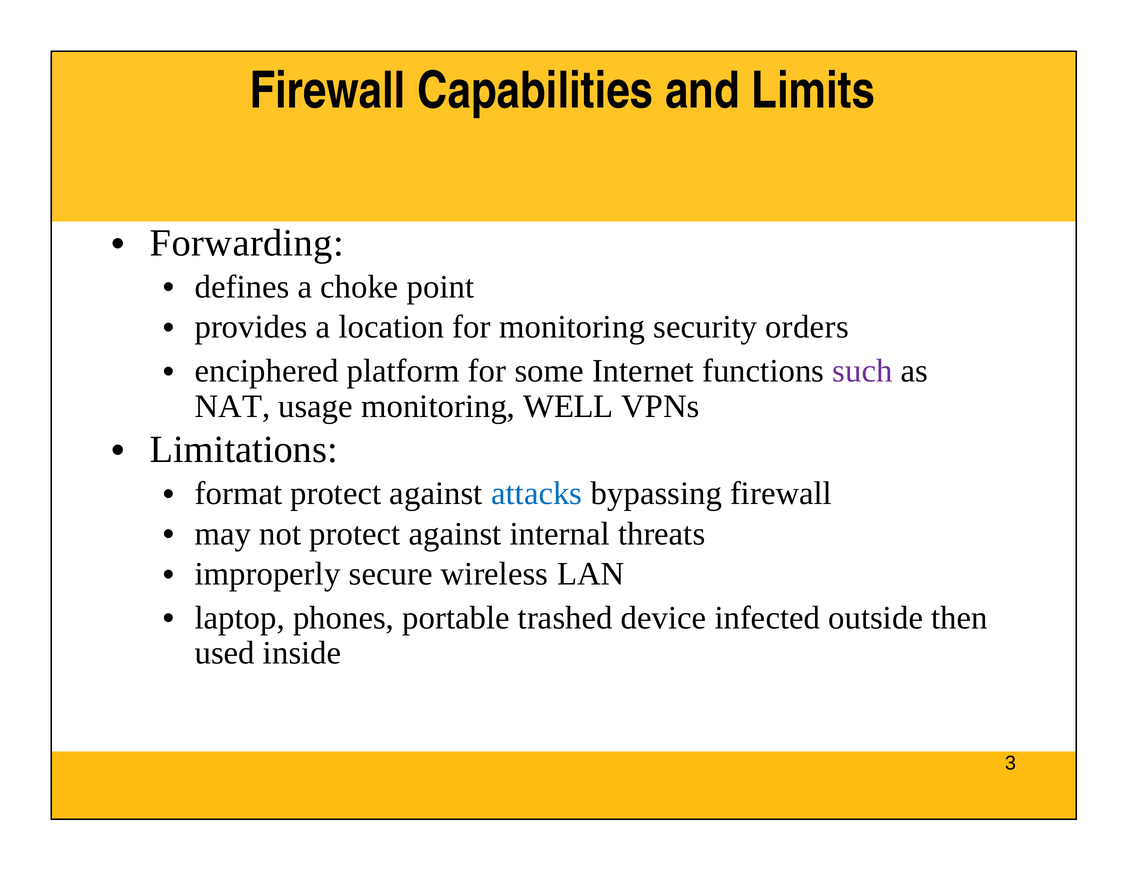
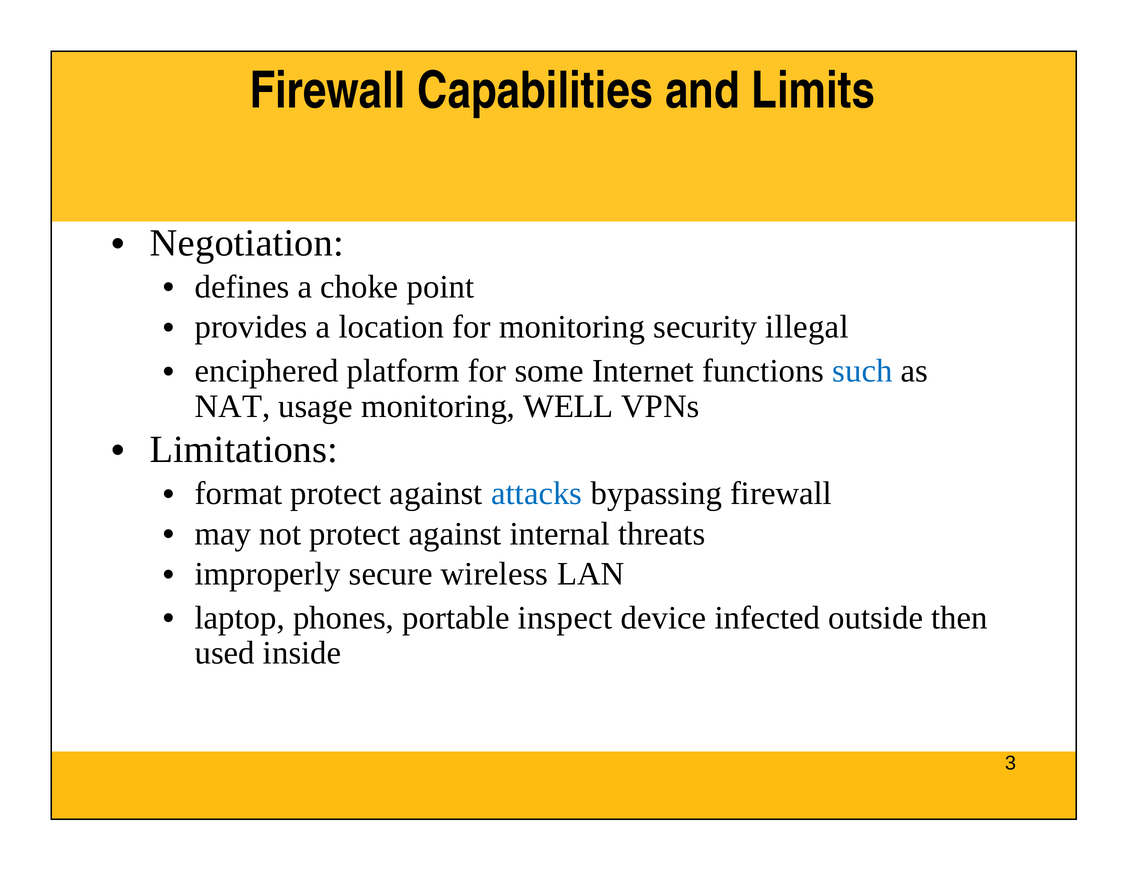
Forwarding: Forwarding -> Negotiation (247, 243)
orders: orders -> illegal (807, 327)
such colour: purple -> blue (862, 371)
trashed: trashed -> inspect (565, 618)
